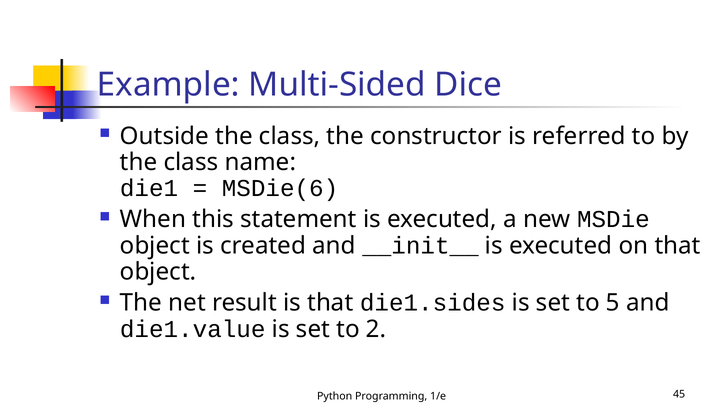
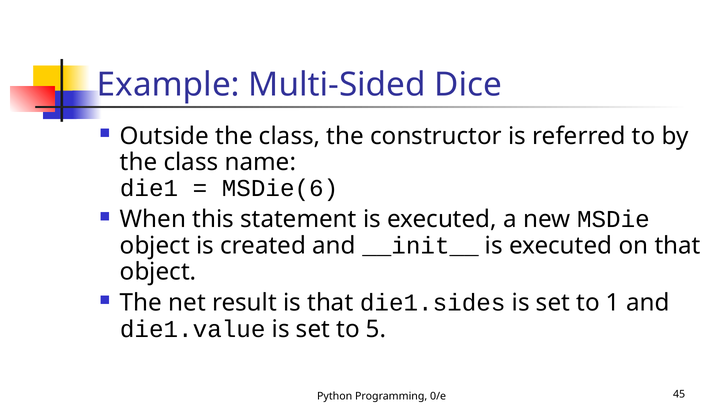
5: 5 -> 1 (613, 303)
2: 2 -> 5 (376, 329)
1/e: 1/e -> 0/e (438, 396)
